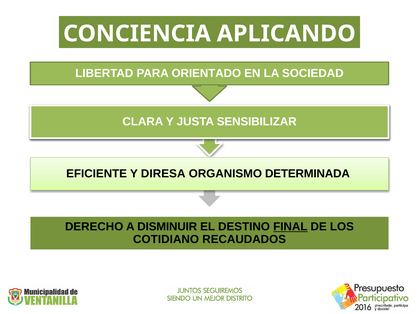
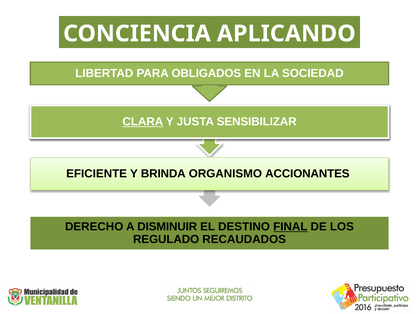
ORIENTADO: ORIENTADO -> OBLIGADOS (206, 73)
CLARA underline: none -> present (143, 122)
DIRESA: DIRESA -> BRINDA (163, 174)
DETERMINADA: DETERMINADA -> ACCIONANTES (307, 174)
COTIDIANO: COTIDIANO -> REGULADO (166, 240)
